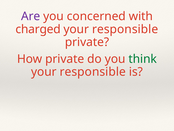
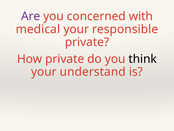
charged: charged -> medical (38, 29)
think colour: green -> black (143, 59)
responsible: responsible -> understand (93, 72)
